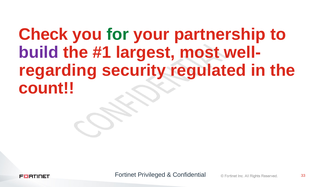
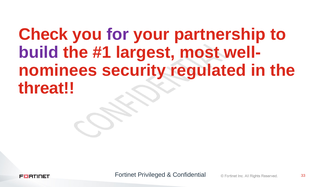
for colour: green -> purple (118, 34)
regarding: regarding -> nominees (58, 70)
count: count -> threat (47, 88)
